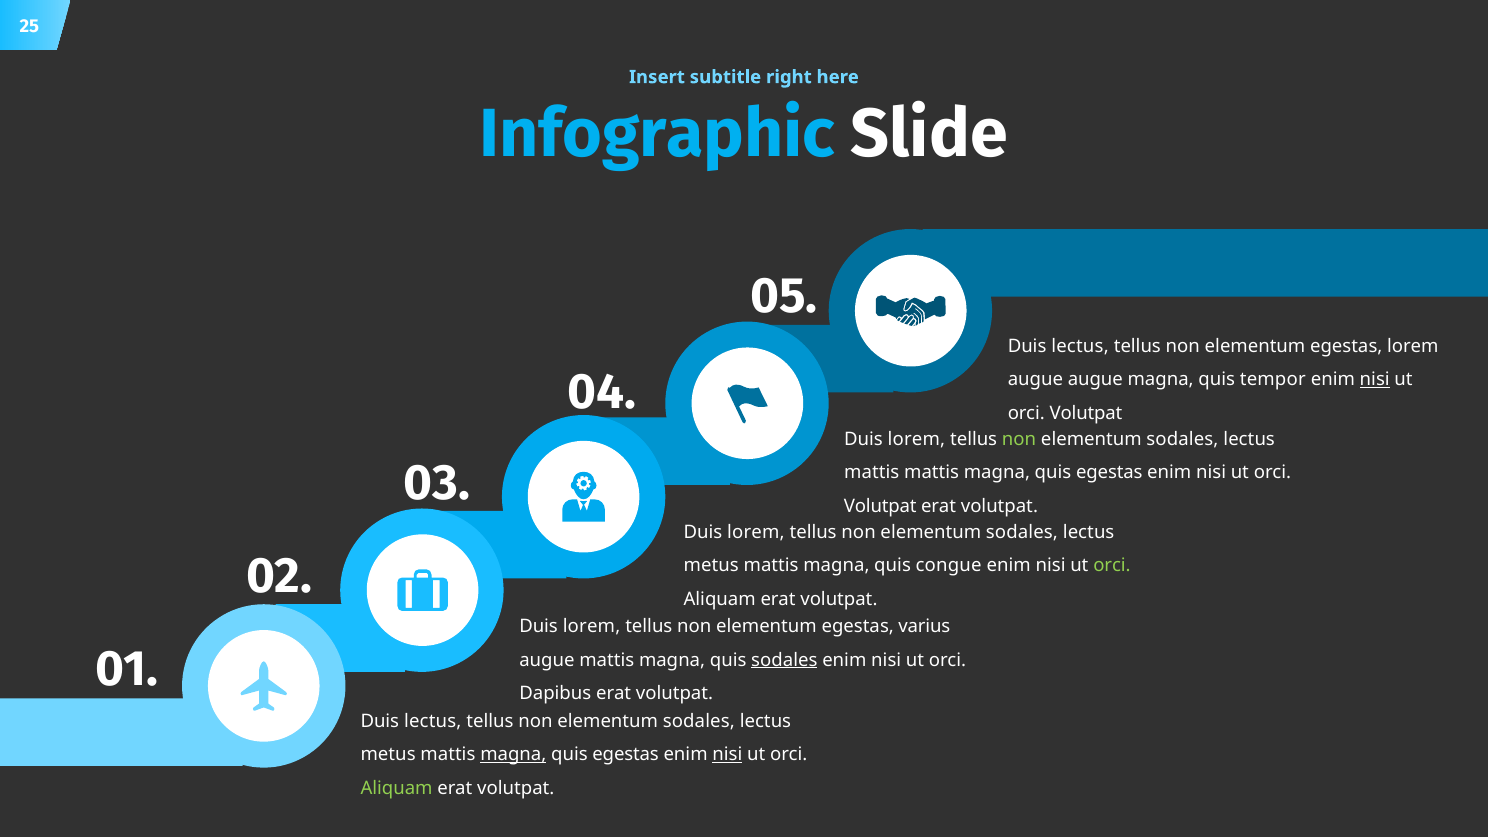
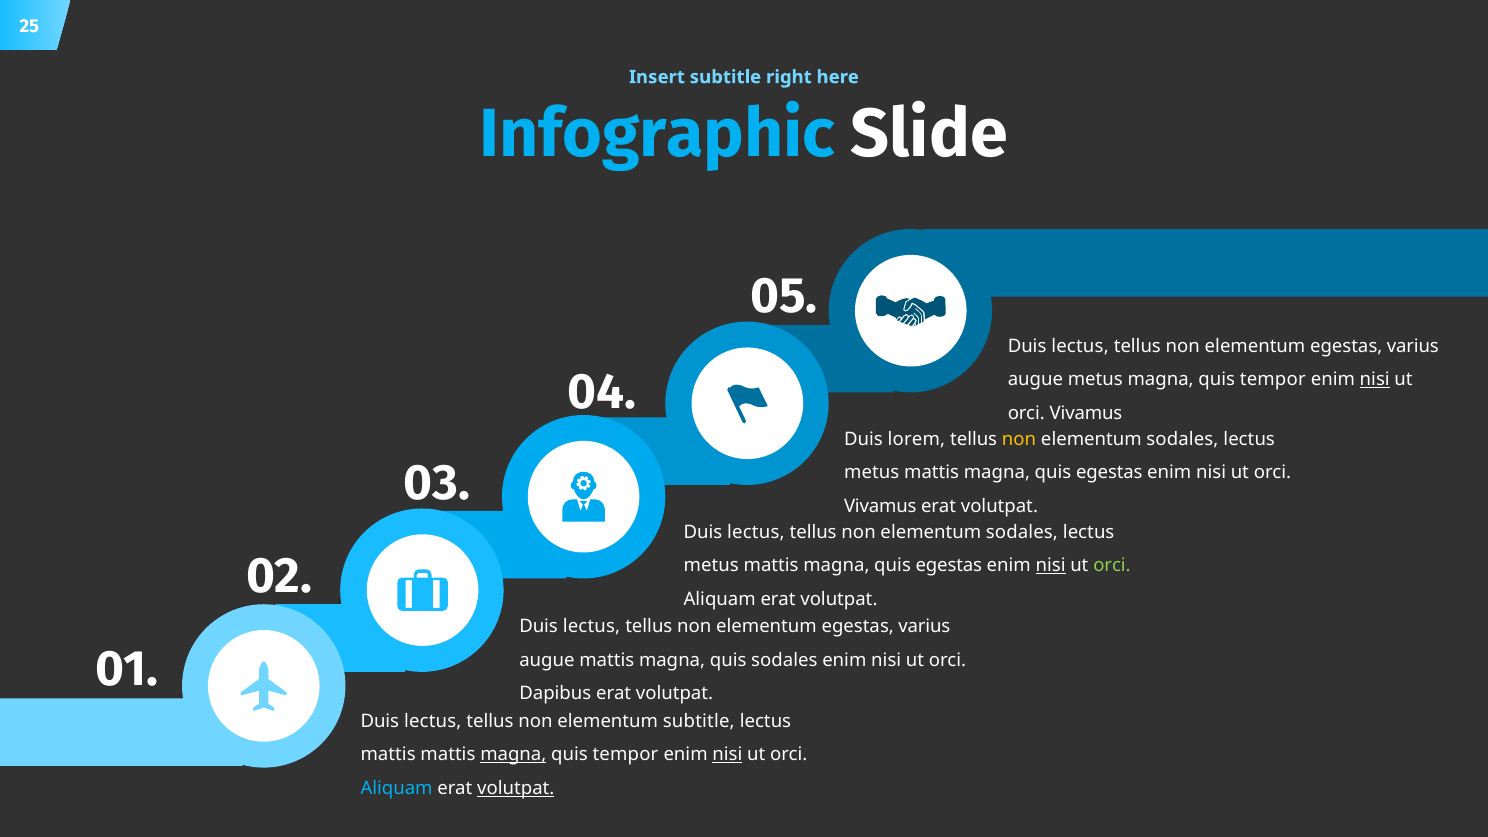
lorem: lorem -> varius (1413, 346)
augue augue: augue -> metus (1095, 380)
Volutpat: Volutpat -> Vivamus (1086, 413)
non colour: light green -> yellow (1019, 439)
mattis: mattis -> metus (872, 473)
Volutpat: Volutpat -> Vivamus (880, 506)
lorem: lorem -> lectus (756, 532)
congue: congue -> egestas (949, 566)
nisi underline: none -> present (1051, 566)
lorem: lorem -> lectus (592, 626)
sodales underline: present -> none (784, 660)
sodales: sodales -> subtitle (699, 721)
metus: metus -> mattis (388, 755)
egestas: egestas -> tempor (625, 755)
Aliquam colour: light green -> light blue (397, 788)
volutpat underline: none -> present (516, 788)
